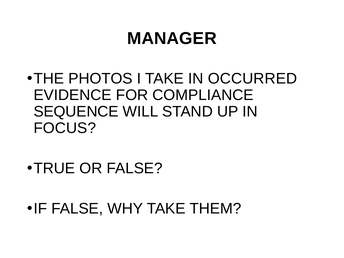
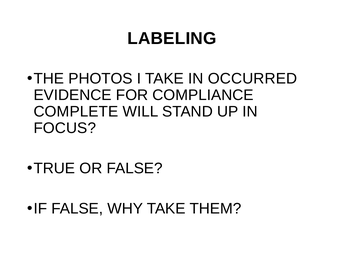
MANAGER: MANAGER -> LABELING (172, 39)
SEQUENCE: SEQUENCE -> COMPLETE (76, 112)
